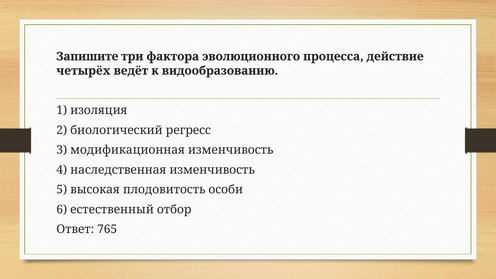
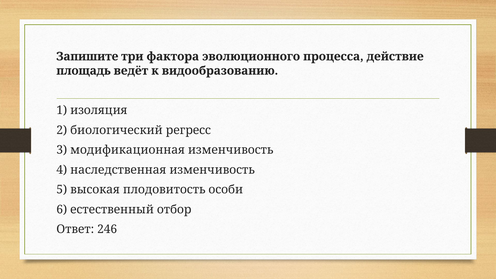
четырёх: четырёх -> площадь (84, 71)
765: 765 -> 246 (107, 229)
